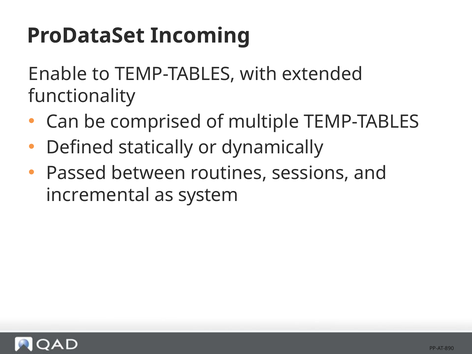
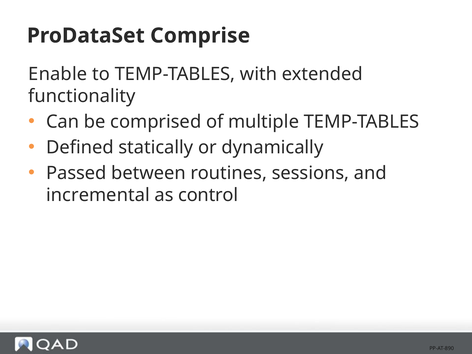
Incoming: Incoming -> Comprise (200, 36)
system: system -> control (208, 195)
